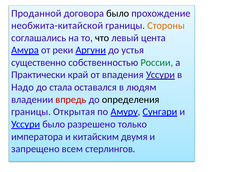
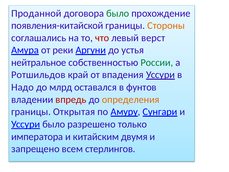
было colour: black -> green (118, 13)
необжита-китайской: необжита-китайской -> появления-китайской (57, 26)
что colour: black -> red (102, 38)
цента: цента -> верст (153, 38)
существенно: существенно -> нейтральное (39, 62)
Практически: Практически -> Ротшильдов (38, 75)
стала: стала -> млрд (61, 87)
людям: людям -> фунтов (141, 87)
определения colour: black -> orange (131, 99)
